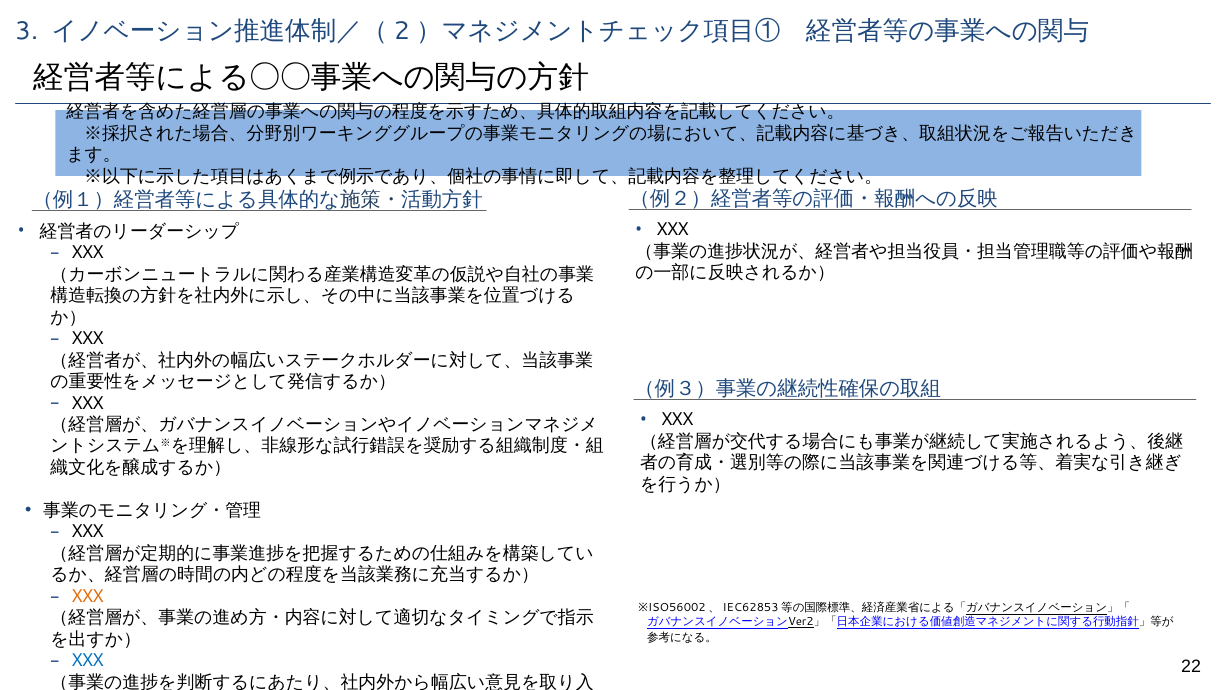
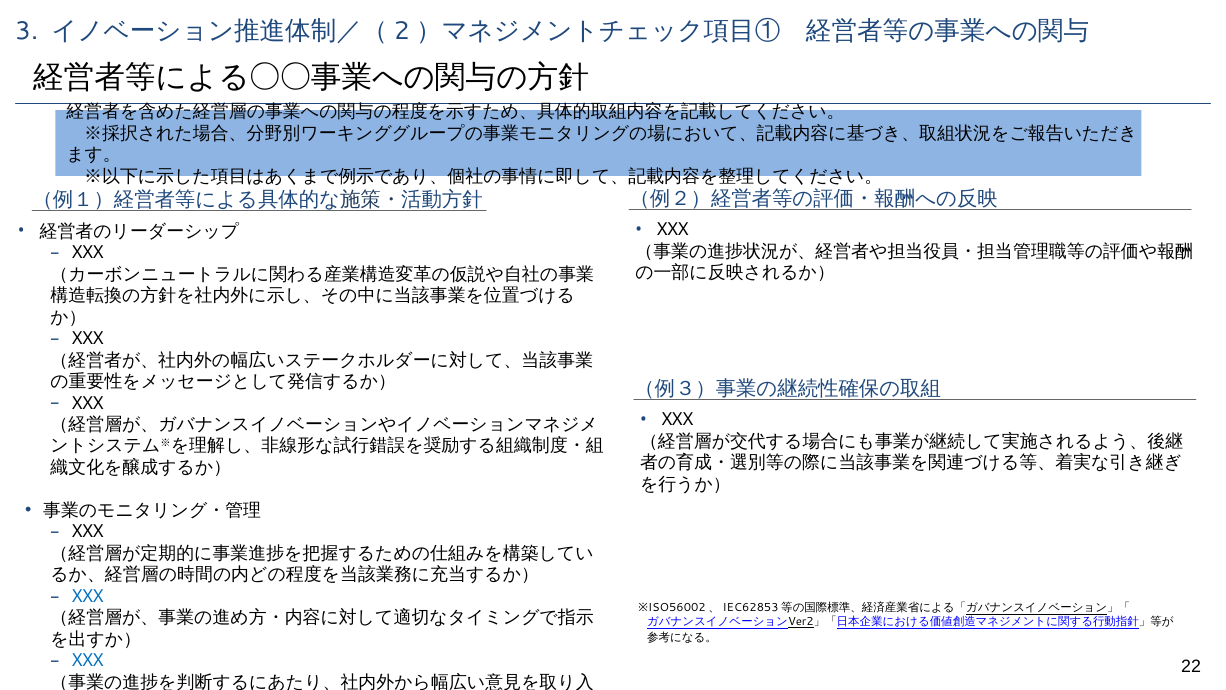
XXX colour: orange -> blue (88, 596)
